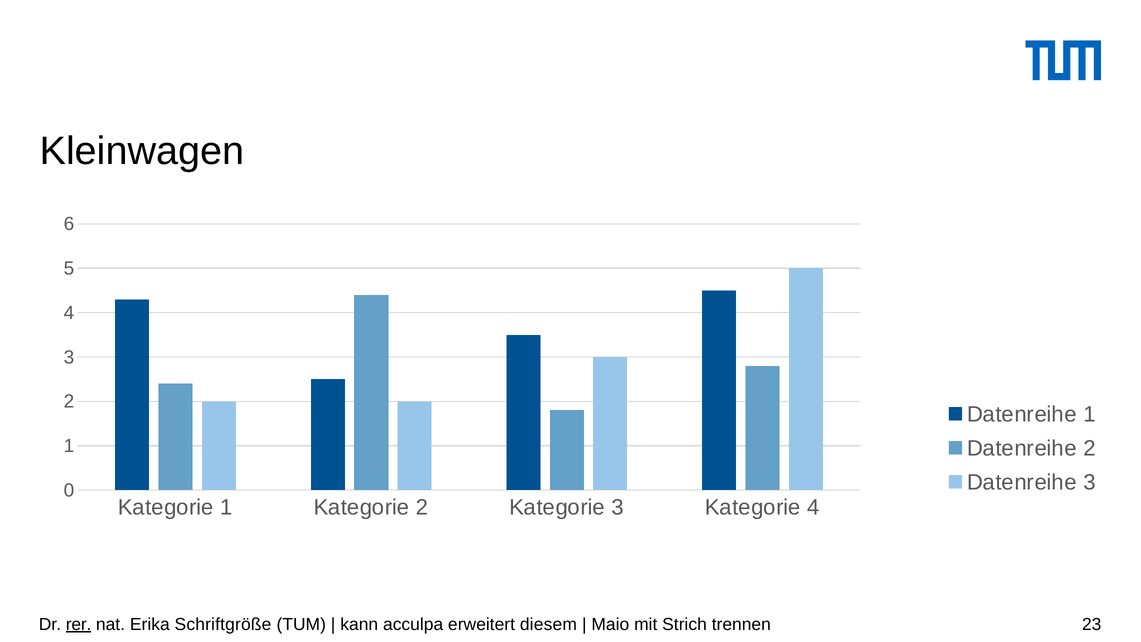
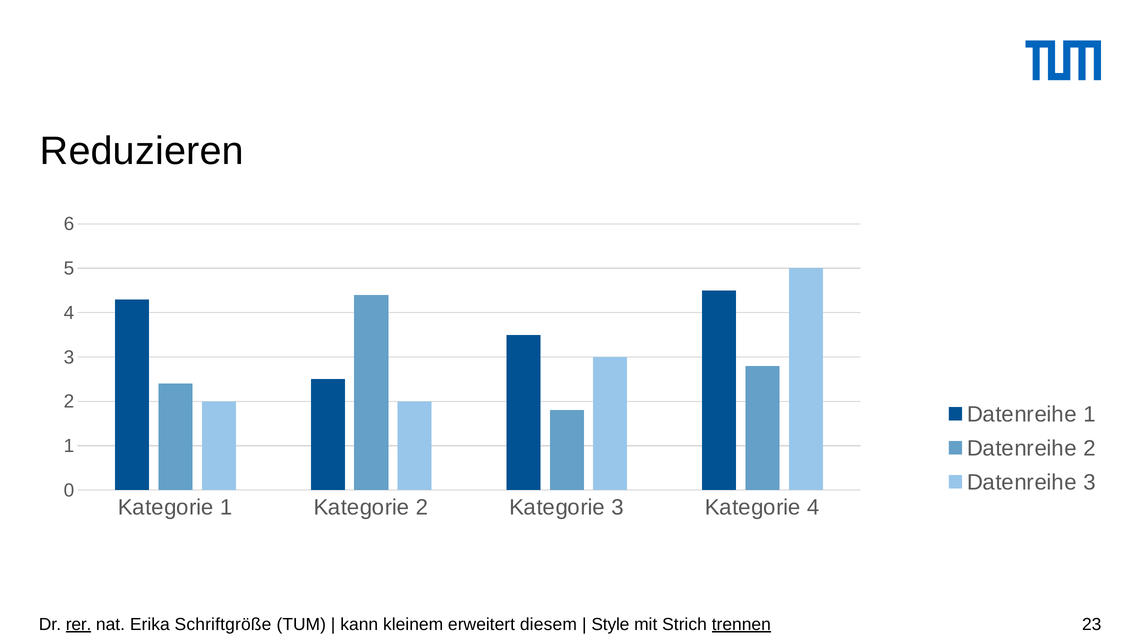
Kleinwagen: Kleinwagen -> Reduzieren (142, 151)
acculpa: acculpa -> kleinem (413, 624)
Maio: Maio -> Style (610, 624)
trennen underline: none -> present (741, 624)
